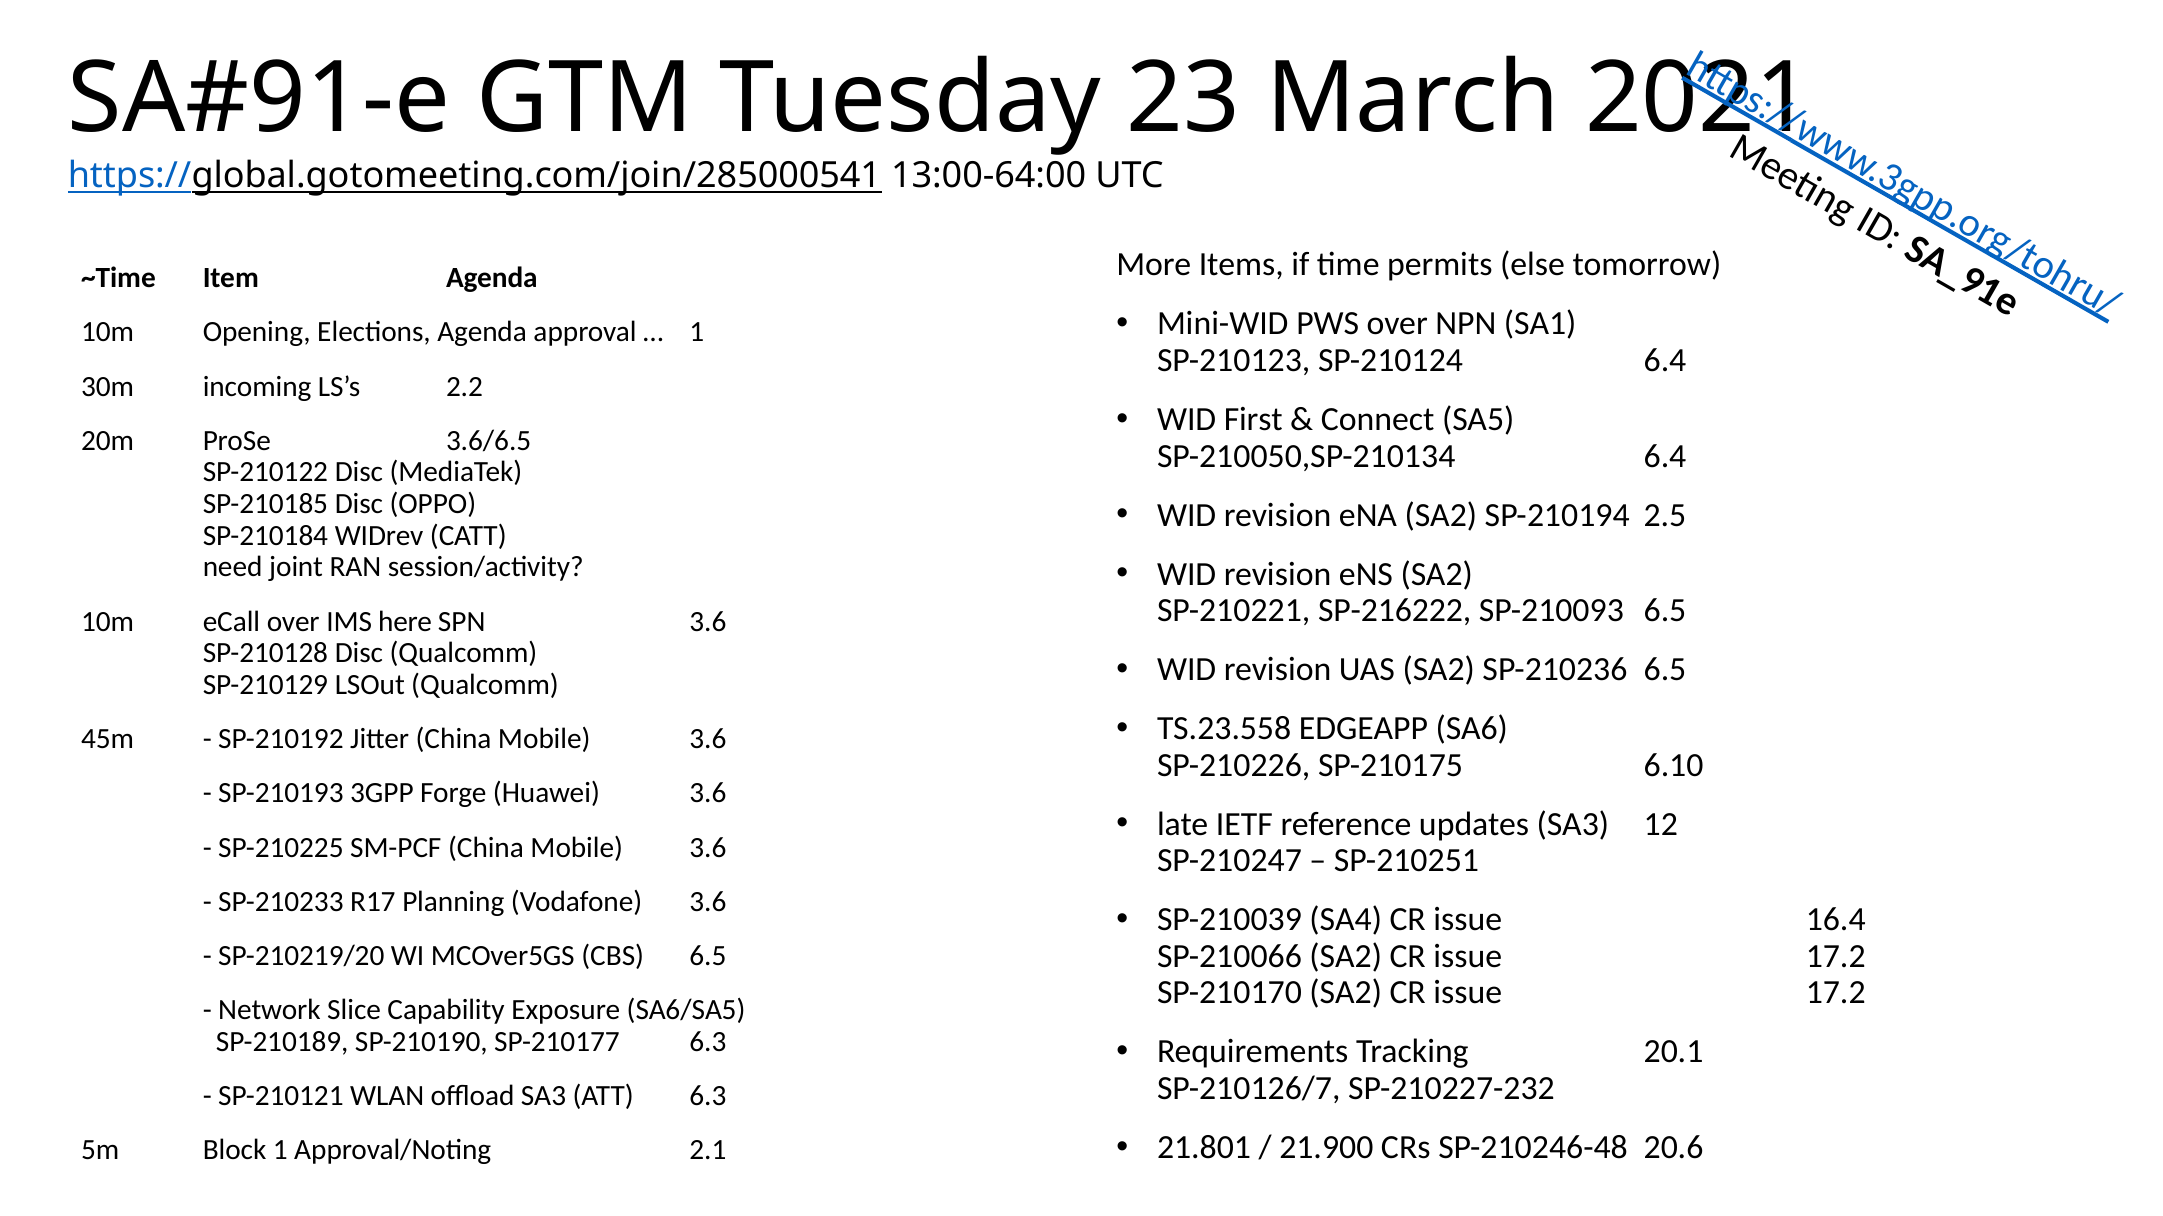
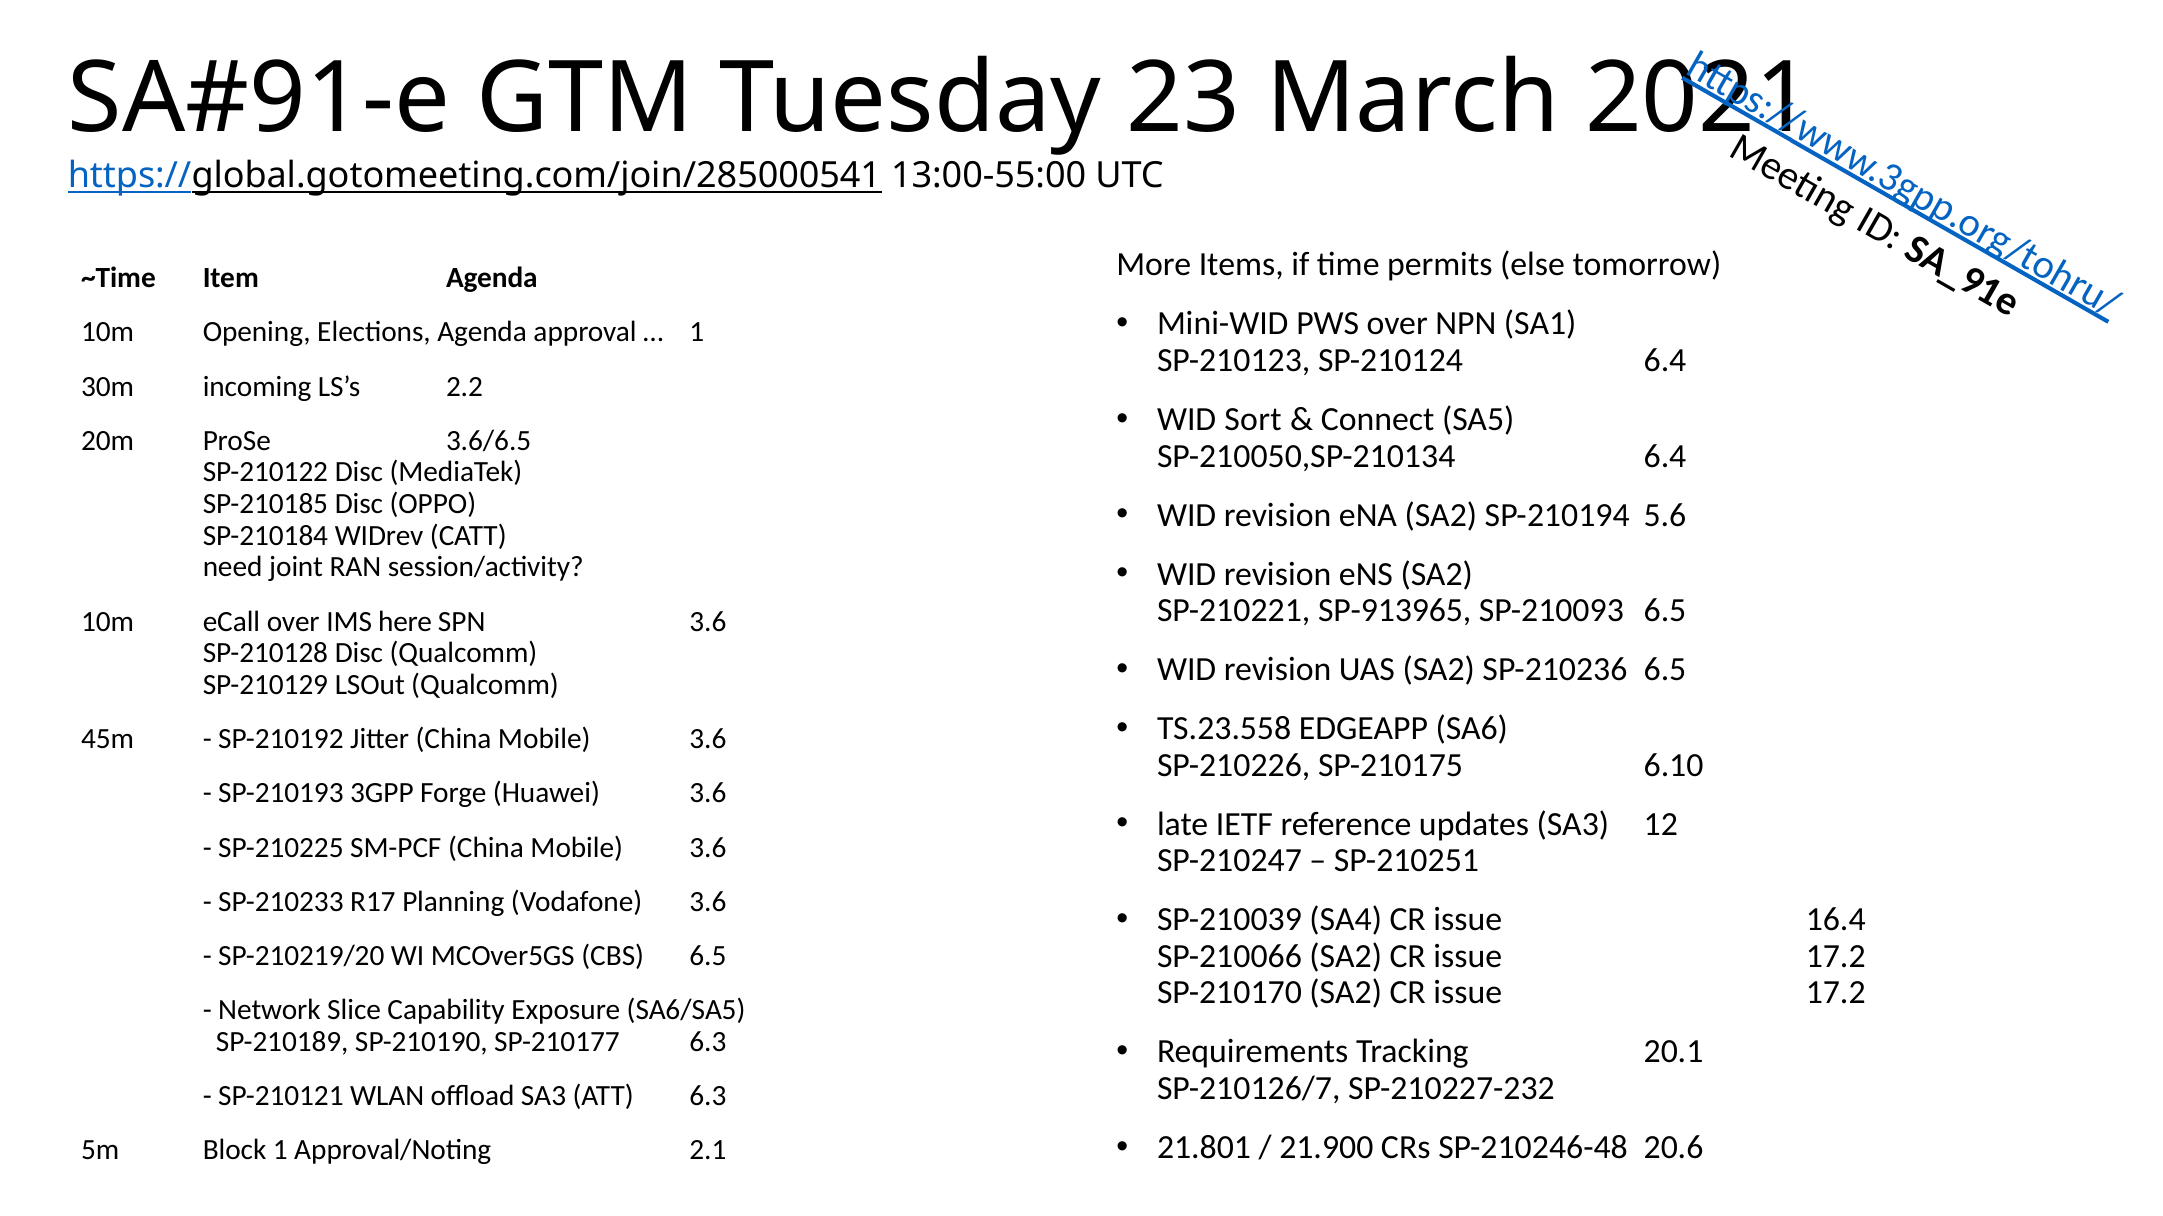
13:00-64:00: 13:00-64:00 -> 13:00-55:00 (989, 176)
First: First -> Sort (1253, 420)
2.5: 2.5 -> 5.6 (1665, 515)
SP-216222: SP-216222 -> SP-913965 (1395, 611)
